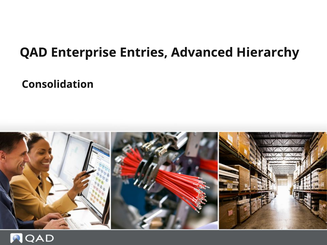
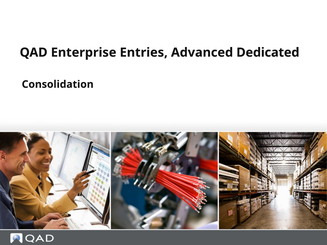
Hierarchy: Hierarchy -> Dedicated (268, 53)
